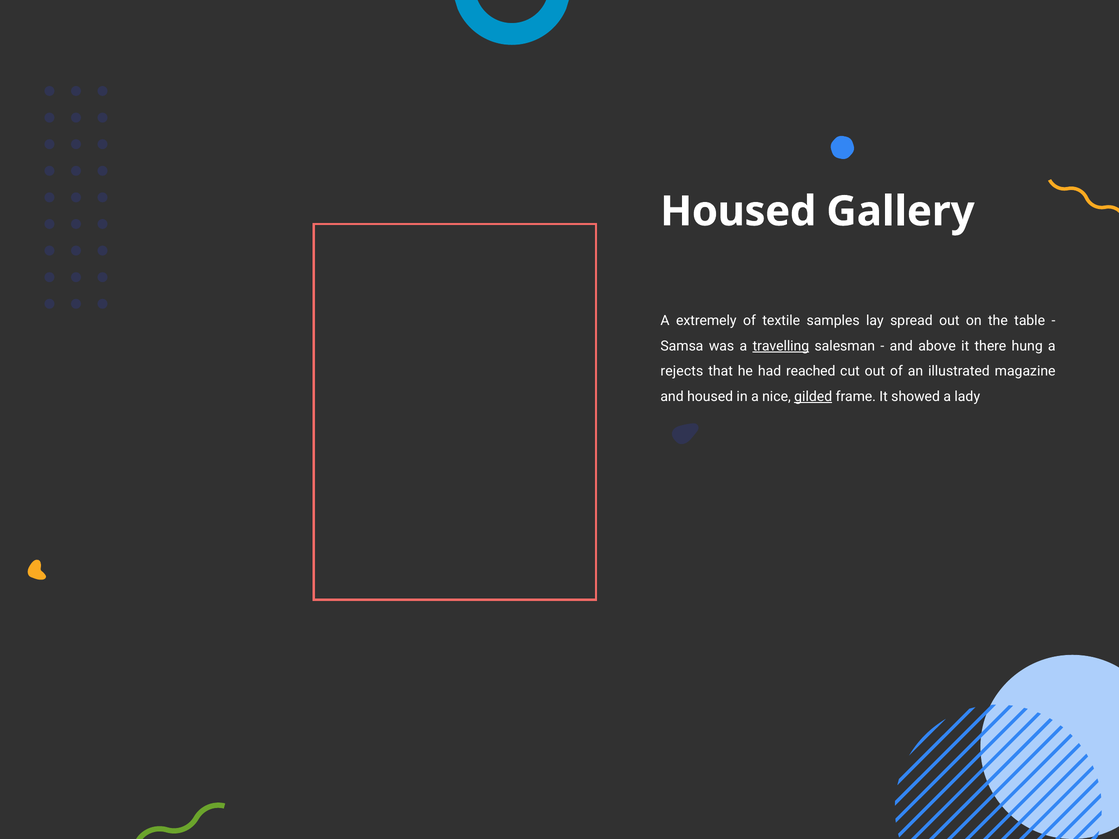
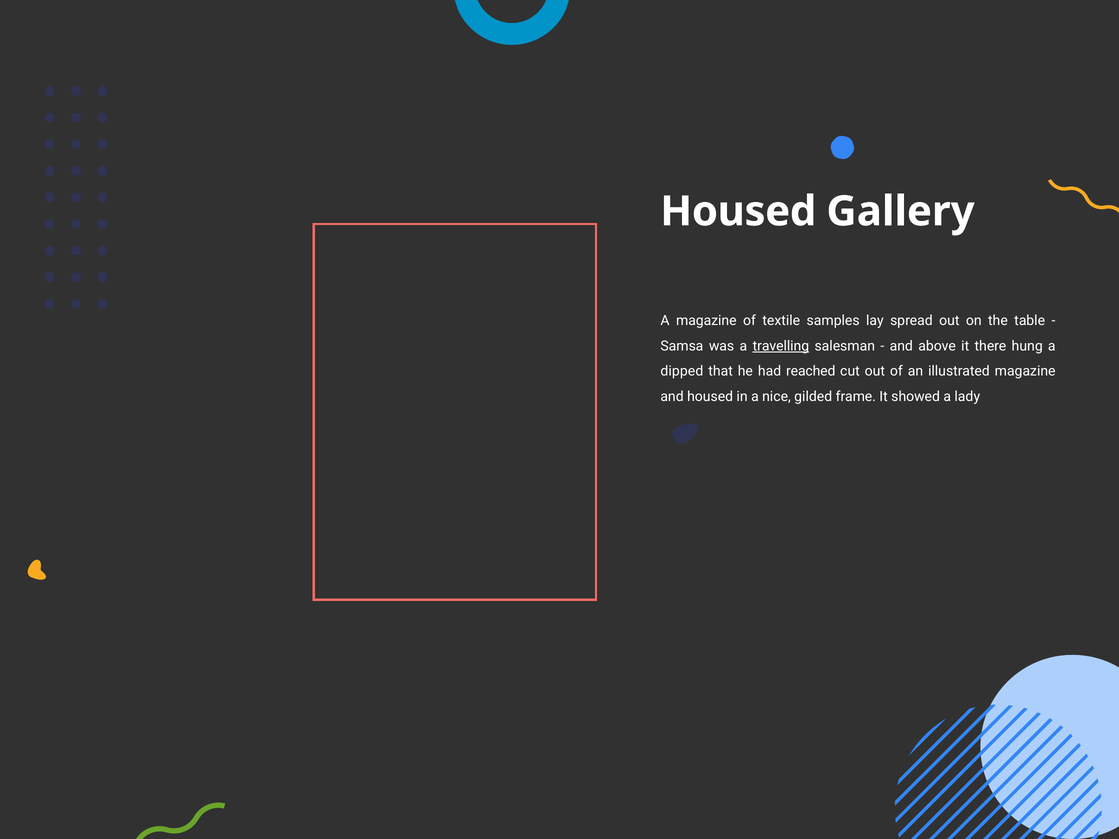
A extremely: extremely -> magazine (706, 321)
rejects: rejects -> dipped (682, 371)
gilded underline: present -> none (813, 397)
